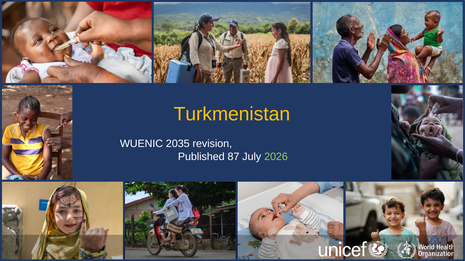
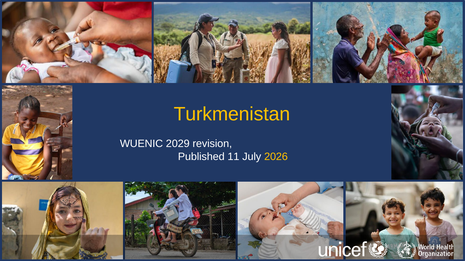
2035: 2035 -> 2029 (178, 144)
87: 87 -> 11 (233, 157)
2026 colour: light green -> yellow (276, 157)
